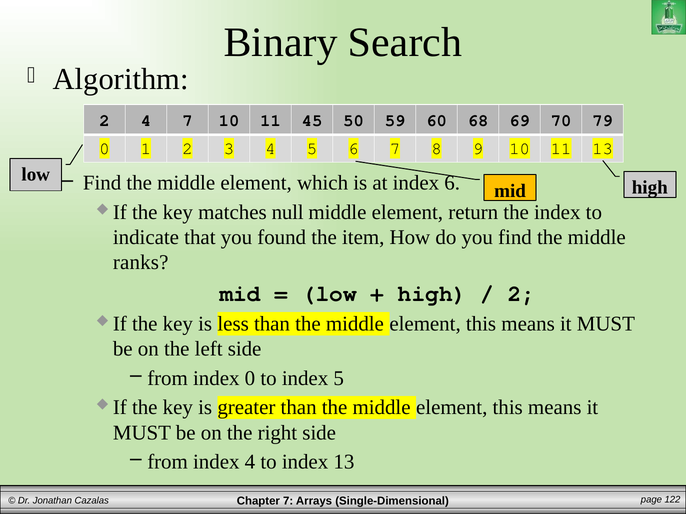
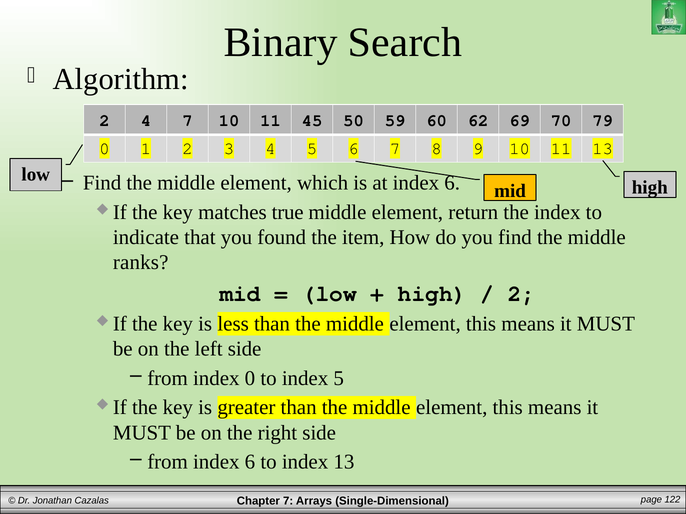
68: 68 -> 62 (478, 121)
null: null -> true (288, 213)
from index 4: 4 -> 6 (250, 462)
